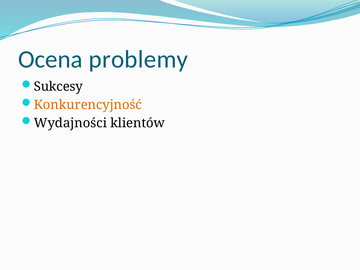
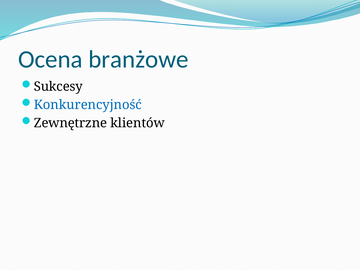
problemy: problemy -> branżowe (138, 59)
Konkurencyjność colour: orange -> blue (88, 105)
Wydajności: Wydajności -> Zewnętrzne (70, 123)
